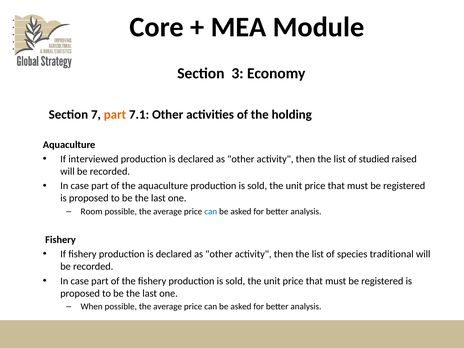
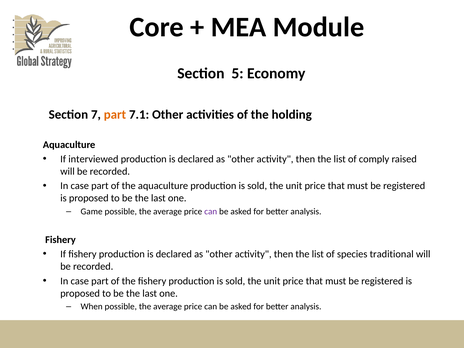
3: 3 -> 5 (238, 73)
studied: studied -> comply (374, 159)
Room: Room -> Game (92, 212)
can colour: blue -> purple (211, 212)
